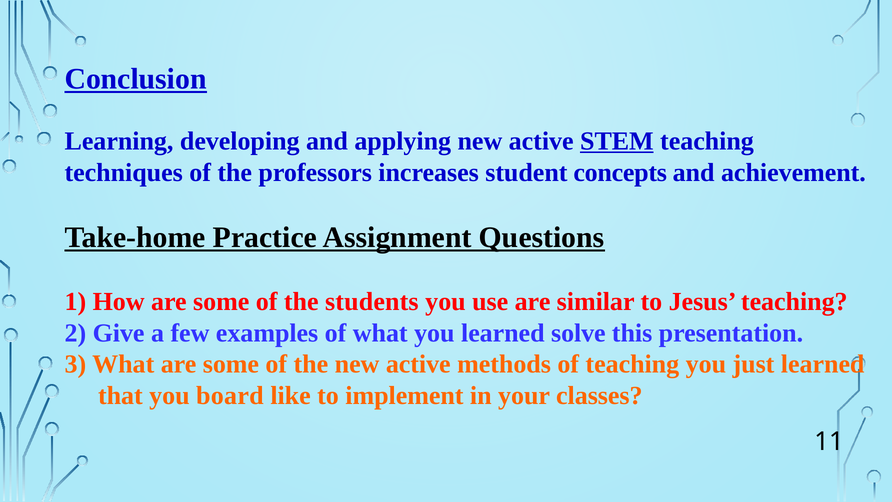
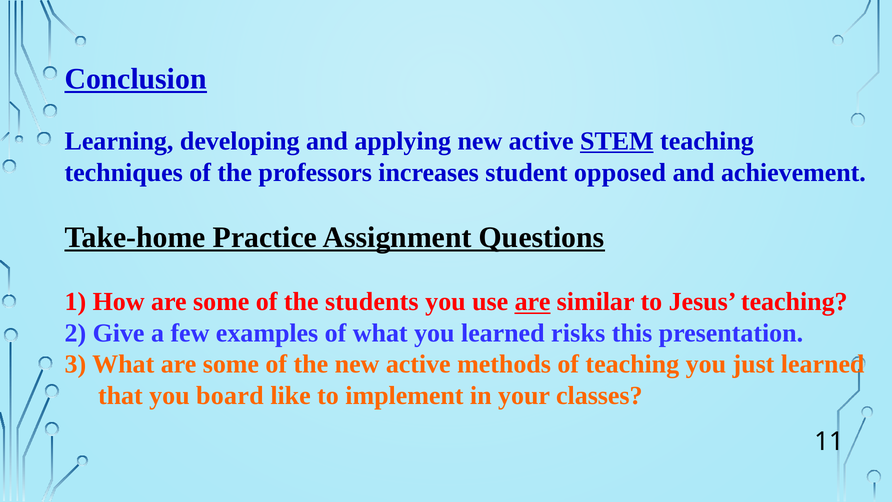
concepts: concepts -> opposed (620, 172)
are underline: none -> present (533, 302)
solve: solve -> risks (578, 333)
